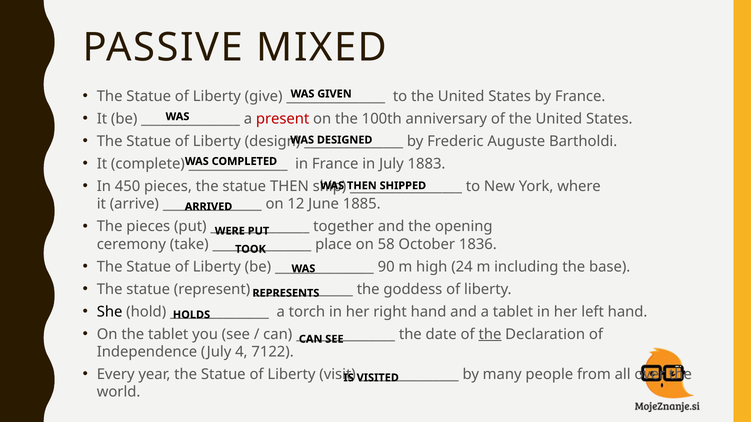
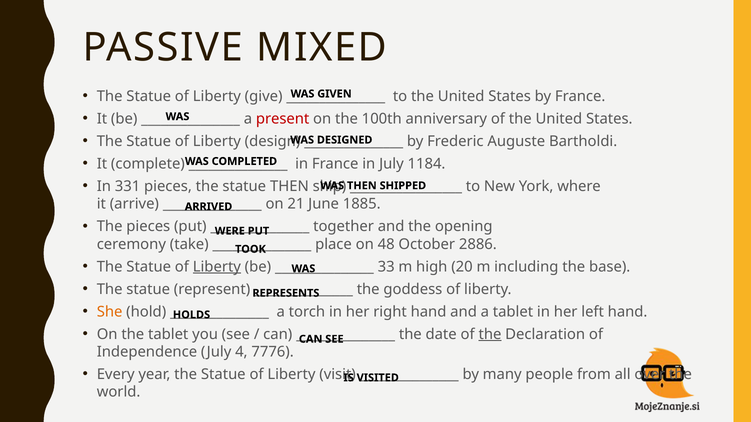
1883: 1883 -> 1184 (427, 164)
450: 450 -> 331 (128, 187)
12: 12 -> 21 (296, 204)
58: 58 -> 48 (386, 244)
1836: 1836 -> 2886 (478, 244)
Liberty underline: none -> present (217, 267)
90: 90 -> 33 (386, 267)
24: 24 -> 20 (462, 267)
She colour: black -> orange (110, 312)
7122: 7122 -> 7776 (273, 352)
